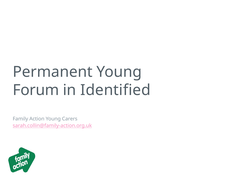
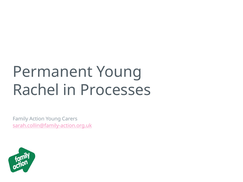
Forum: Forum -> Rachel (36, 90)
Identified: Identified -> Processes (116, 90)
